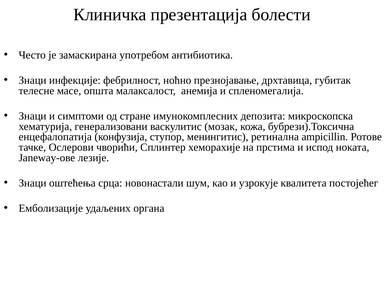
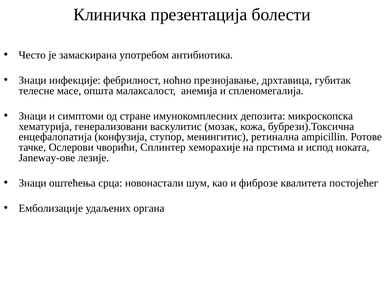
узрокује: узрокује -> фиброзе (258, 183)
